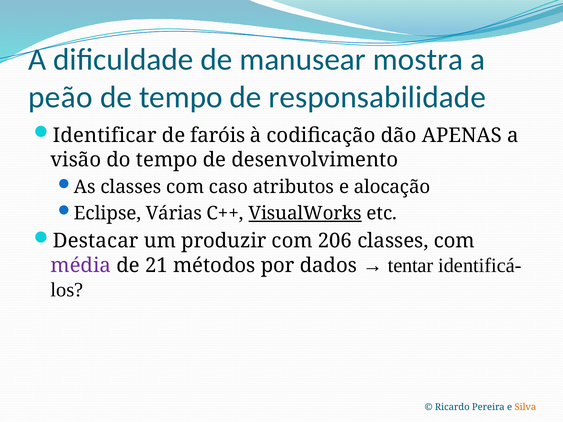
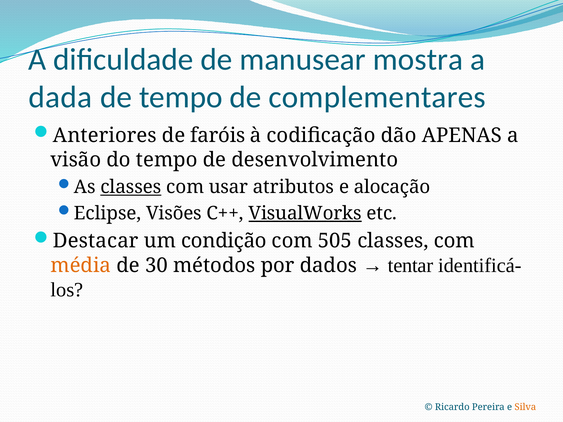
peão: peão -> dada (60, 97)
responsabilidade: responsabilidade -> complementares (377, 97)
Identificar: Identificar -> Anteriores (105, 136)
classes underline: none -> present (131, 187)
caso: caso -> usar (228, 187)
Várias: Várias -> Visões (174, 213)
produzir: produzir -> condição (224, 241)
206: 206 -> 505 (335, 241)
média colour: purple -> orange (81, 266)
21: 21 -> 30 (156, 266)
